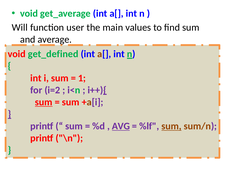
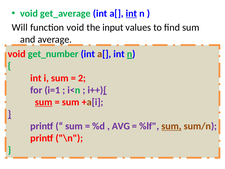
int underline: none -> present (131, 13)
function user: user -> void (75, 27)
main: main -> input (113, 27)
get_defined: get_defined -> get_number (53, 54)
1: 1 -> 2 (82, 78)
i=2: i=2 -> i=1 (52, 90)
AVG underline: present -> none (121, 126)
